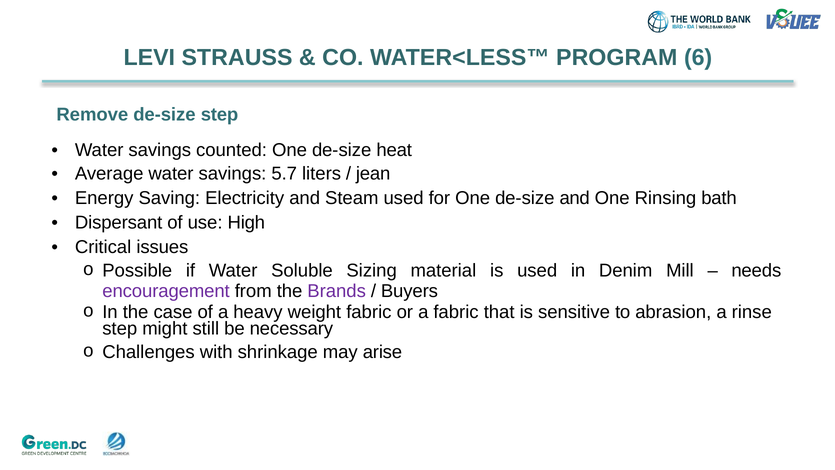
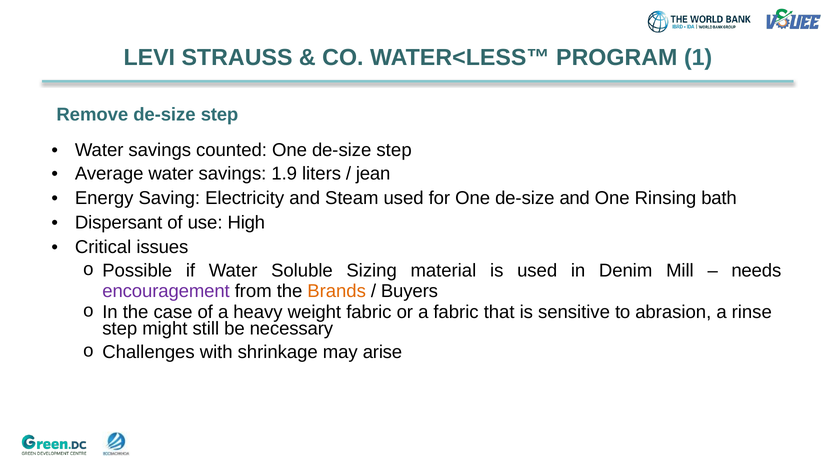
6: 6 -> 1 (698, 57)
One de-size heat: heat -> step (394, 150)
5.7: 5.7 -> 1.9 (284, 174)
Brands colour: purple -> orange (337, 291)
